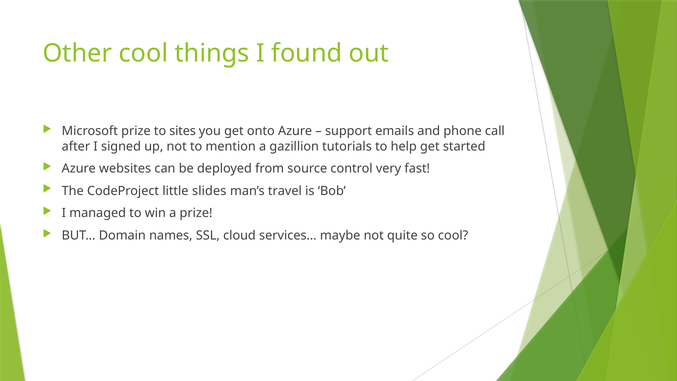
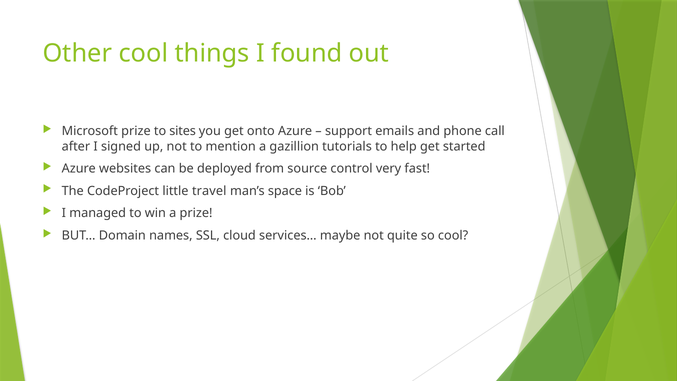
slides: slides -> travel (209, 191)
travel: travel -> space (285, 191)
